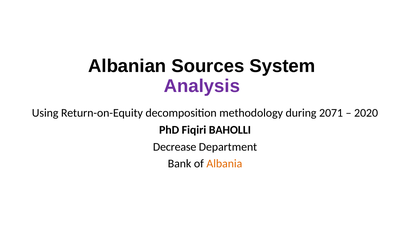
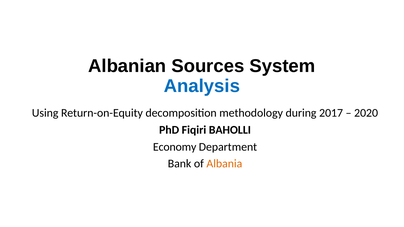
Analysis colour: purple -> blue (202, 86)
2071: 2071 -> 2017 (331, 113)
Decrease: Decrease -> Economy (175, 147)
